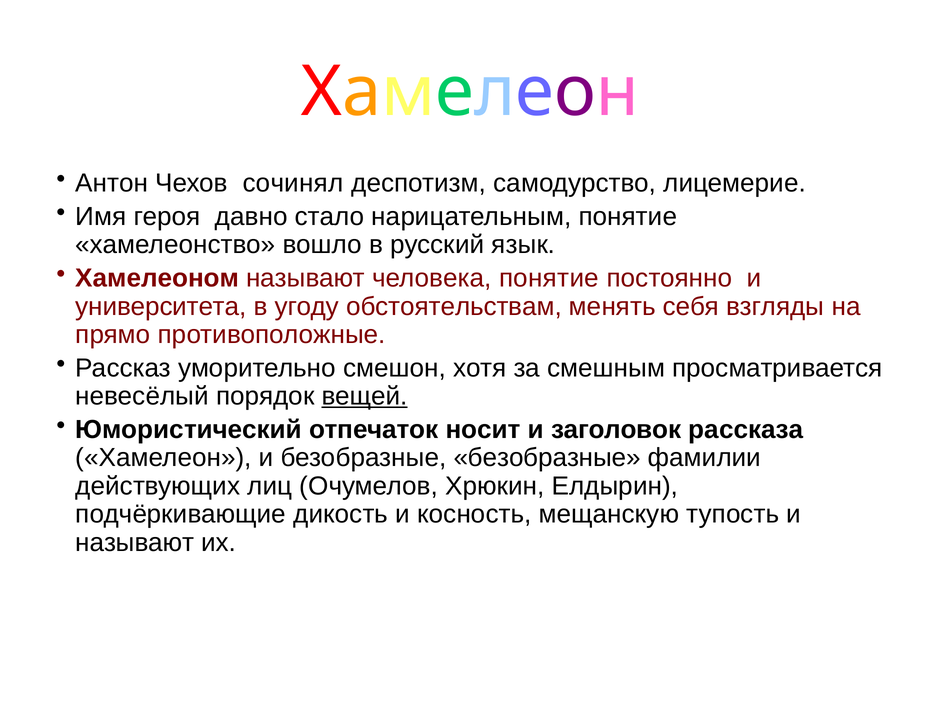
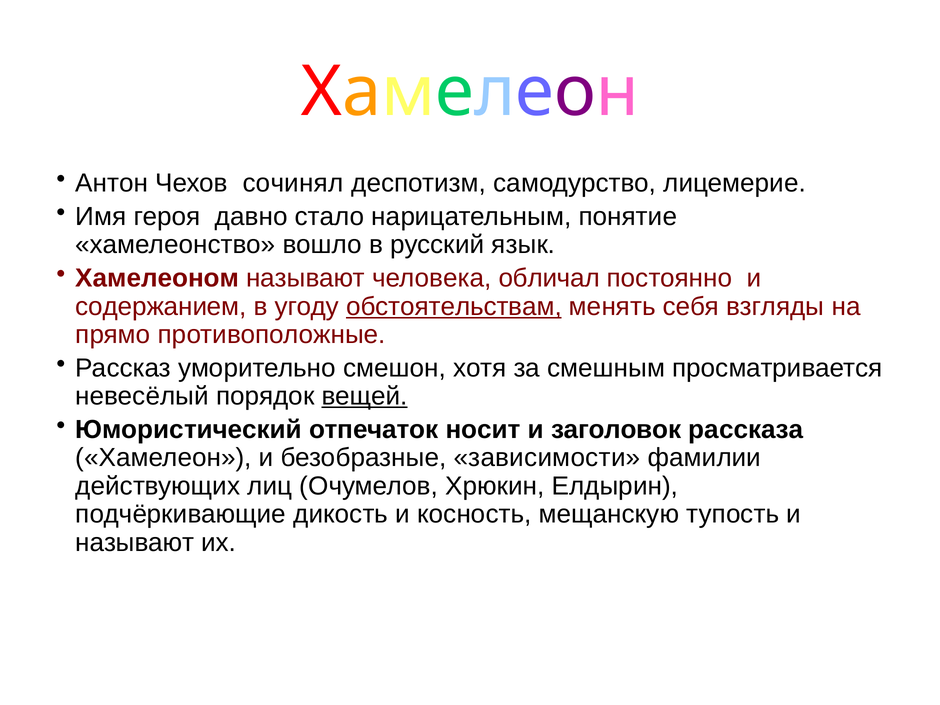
человека понятие: понятие -> обличал (549, 278)
университета: университета -> содержанием (161, 306)
обстоятельствам underline: none -> present (454, 306)
безобразные безобразные: безобразные -> зависимости (547, 458)
